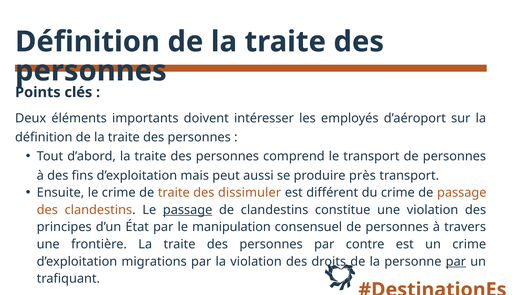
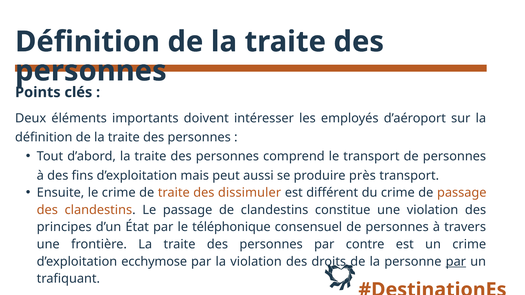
passage underline: present -> none (188, 210)
manipulation: manipulation -> téléphonique (231, 227)
migrations: migrations -> ecchymose (154, 262)
